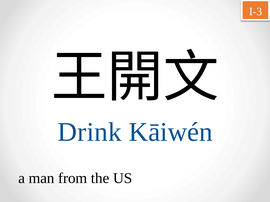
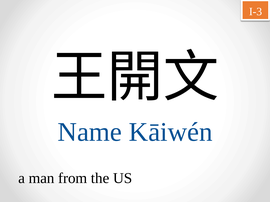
Drink: Drink -> Name (90, 132)
